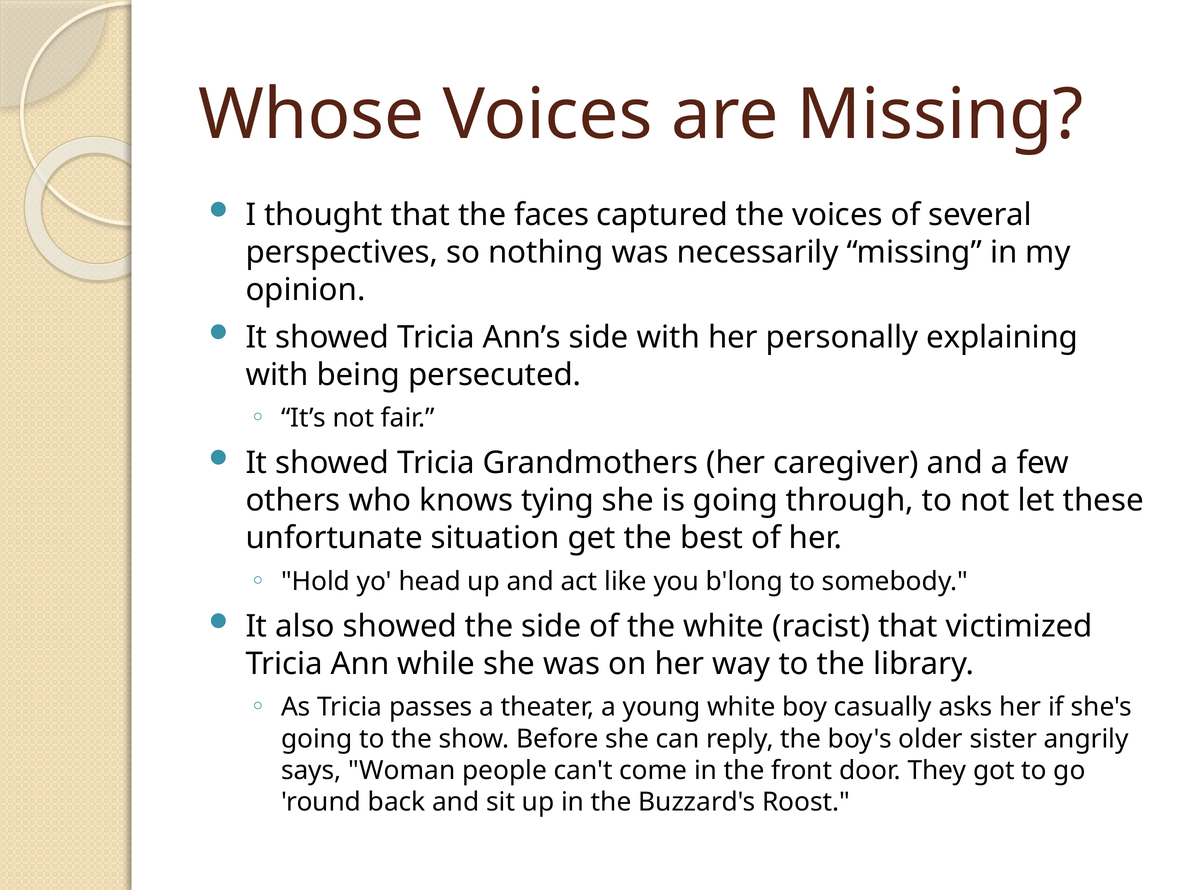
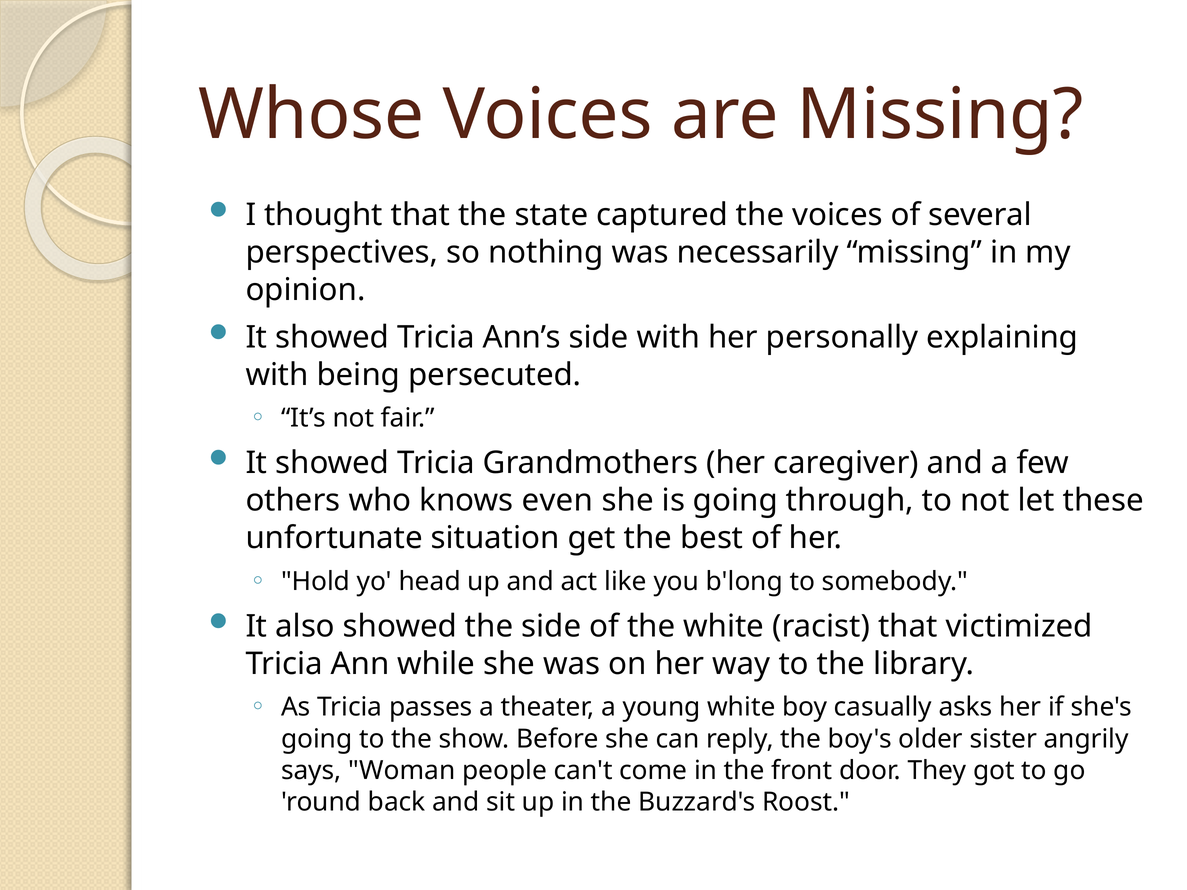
faces: faces -> state (551, 215)
tying: tying -> even (557, 501)
